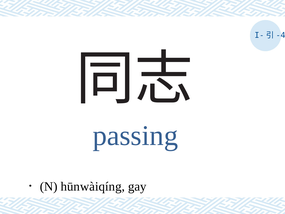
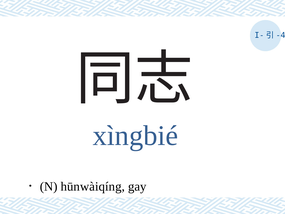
passing: passing -> xìngbié (135, 135)
